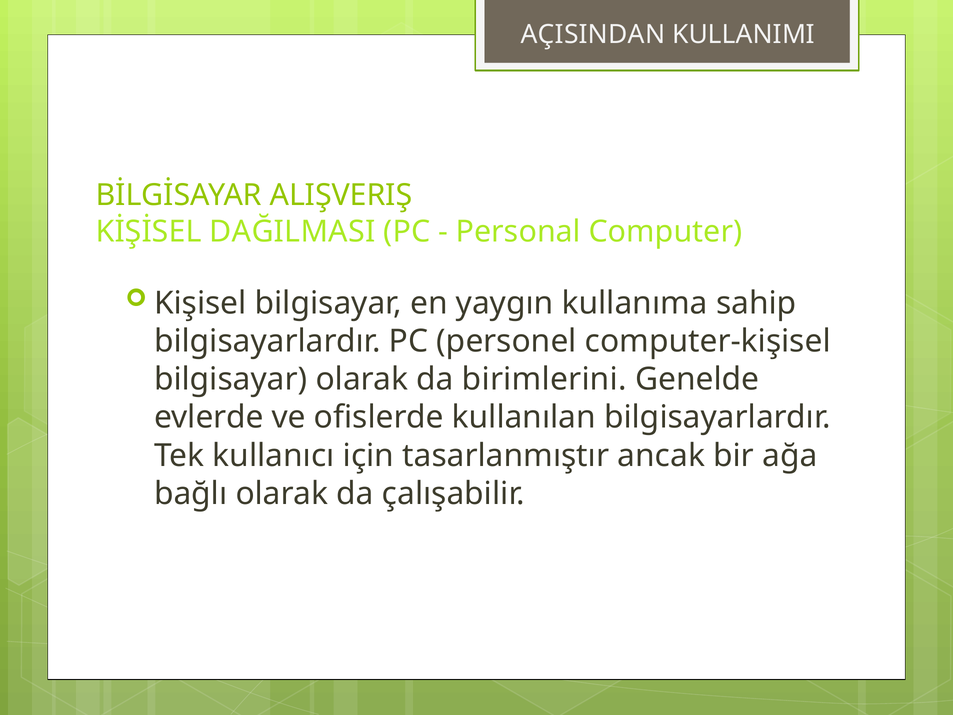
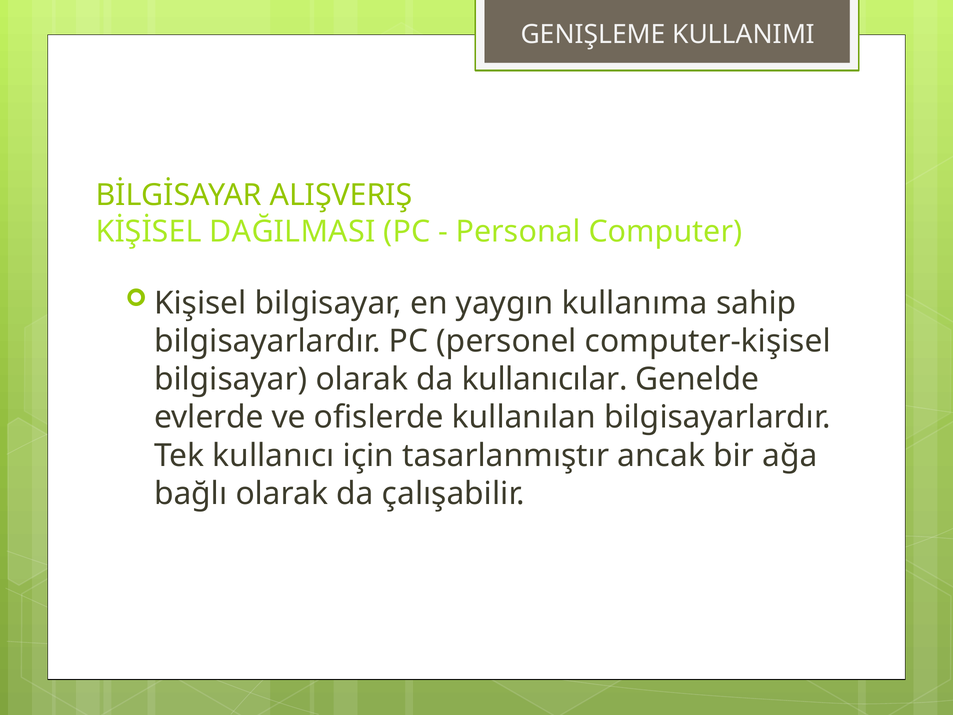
AÇISINDAN: AÇISINDAN -> GENIŞLEME (593, 35)
birimlerini: birimlerini -> kullanıcılar (545, 379)
